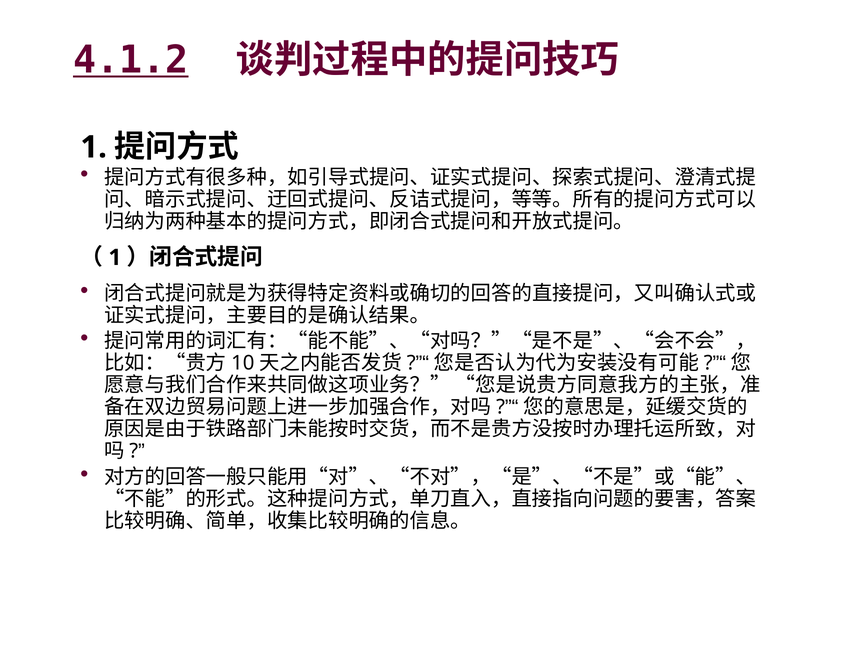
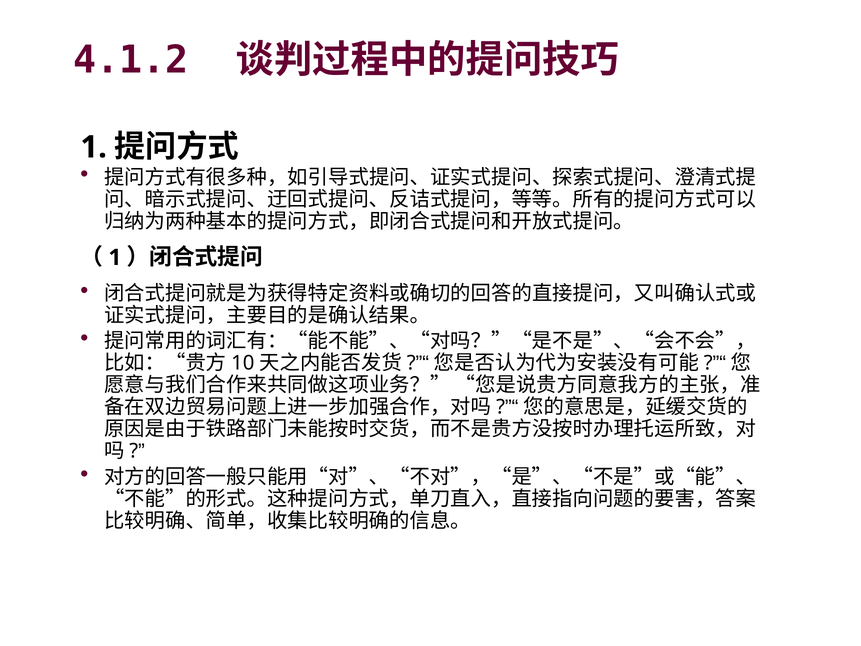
4.1.2 underline: present -> none (131, 60)
